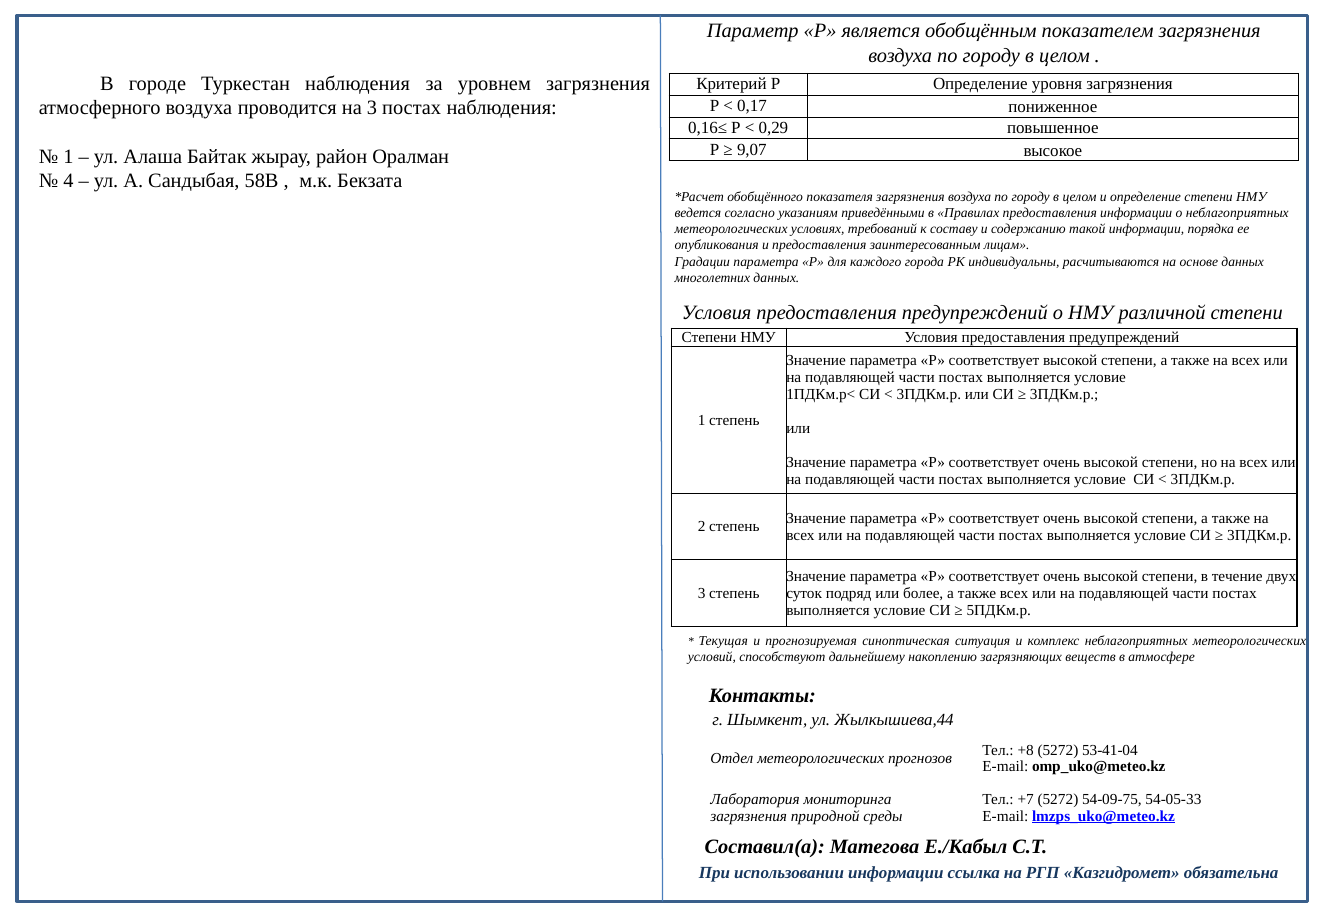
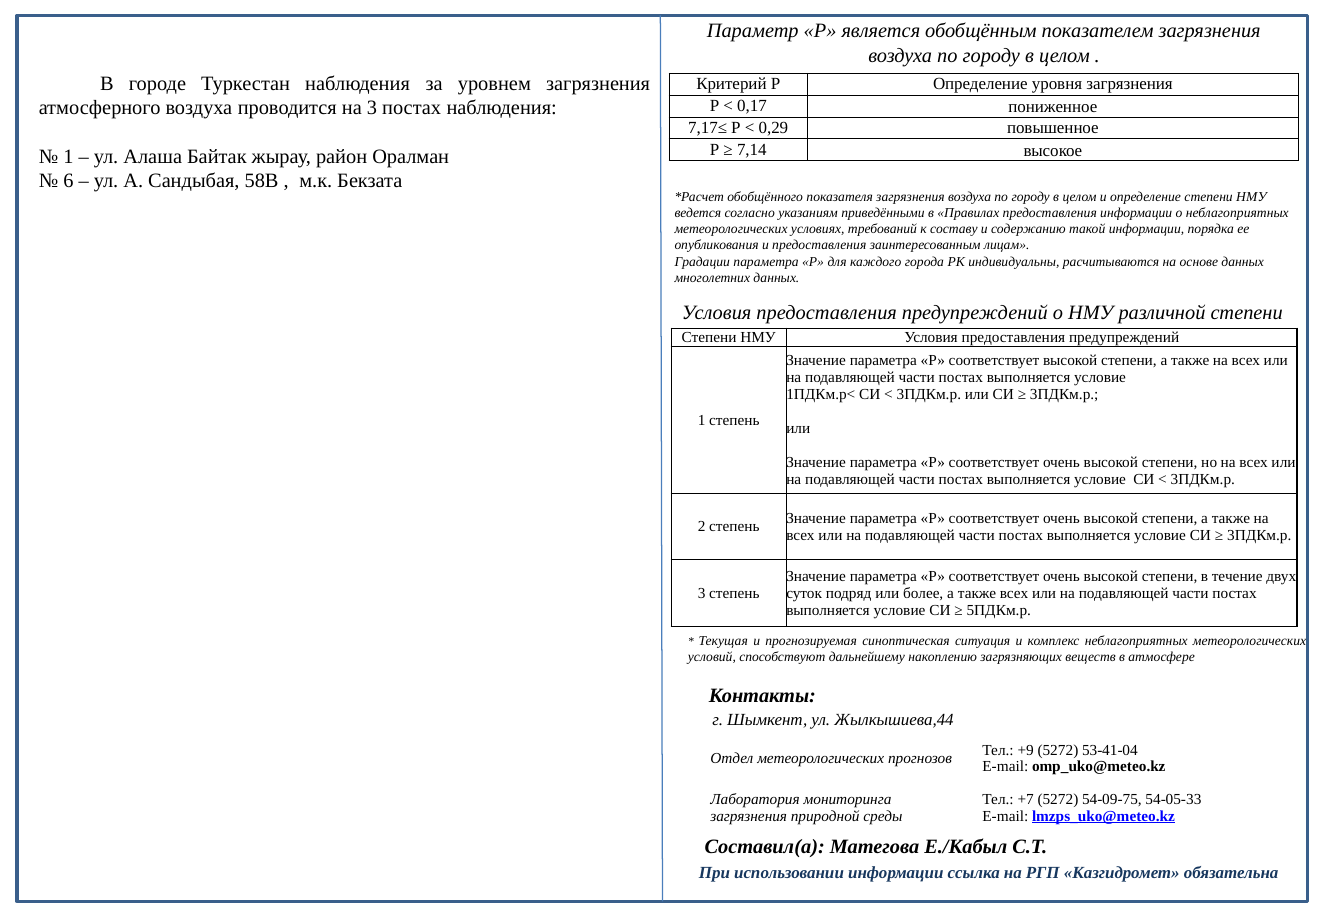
0,16≤: 0,16≤ -> 7,17≤ (708, 128)
9,07: 9,07 -> 7,14 (752, 150)
4: 4 -> 6 (68, 181)
+8: +8 -> +9 (1026, 750)
